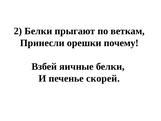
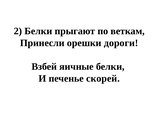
почему: почему -> дороги (121, 43)
